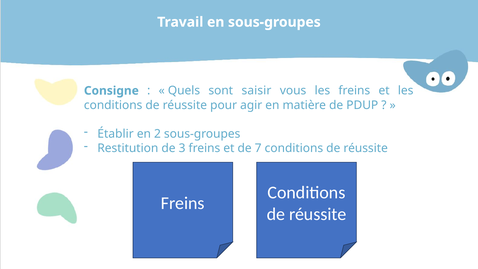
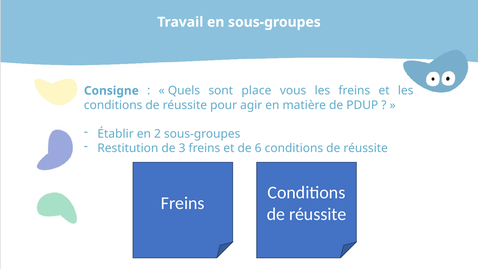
saisir: saisir -> place (256, 91)
7: 7 -> 6 (258, 148)
